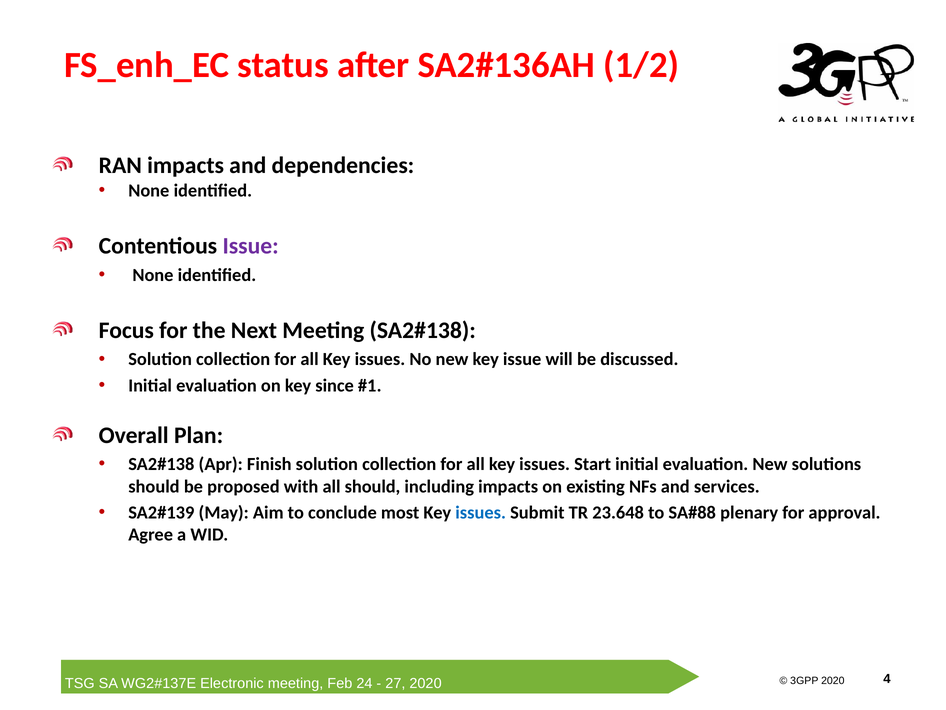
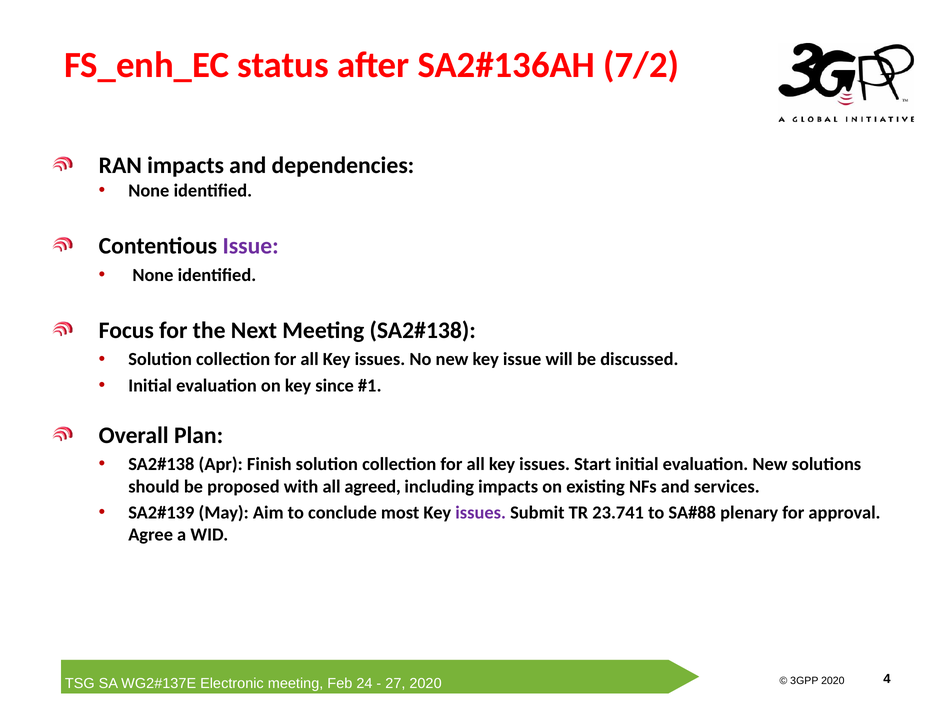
1/2: 1/2 -> 7/2 (641, 65)
all should: should -> agreed (373, 486)
issues colour: blue -> purple (481, 512)
23.648: 23.648 -> 23.741 (618, 512)
